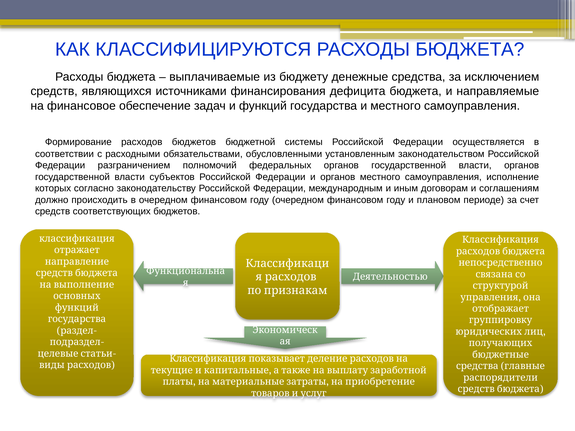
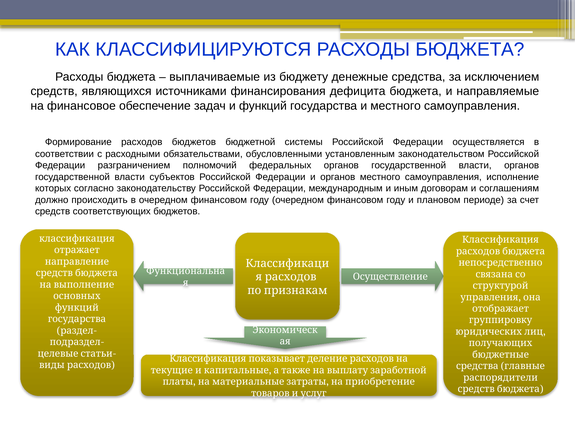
Деятельностью: Деятельностью -> Осуществление (390, 277)
